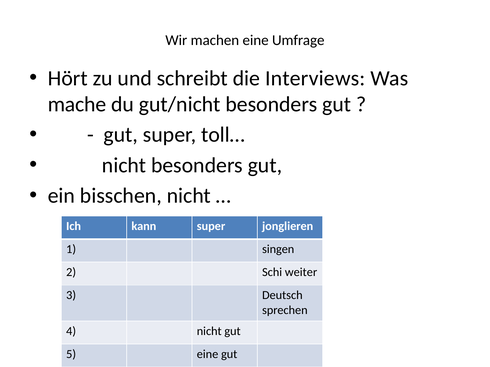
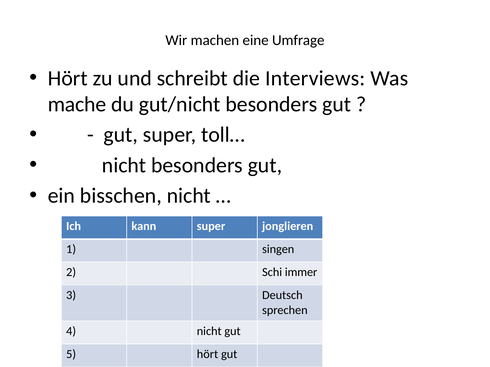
weiter: weiter -> immer (301, 273)
5 eine: eine -> hört (208, 354)
